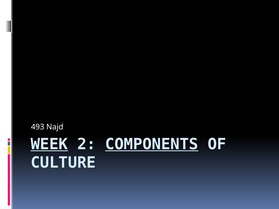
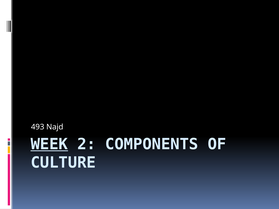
COMPONENTS underline: present -> none (152, 144)
